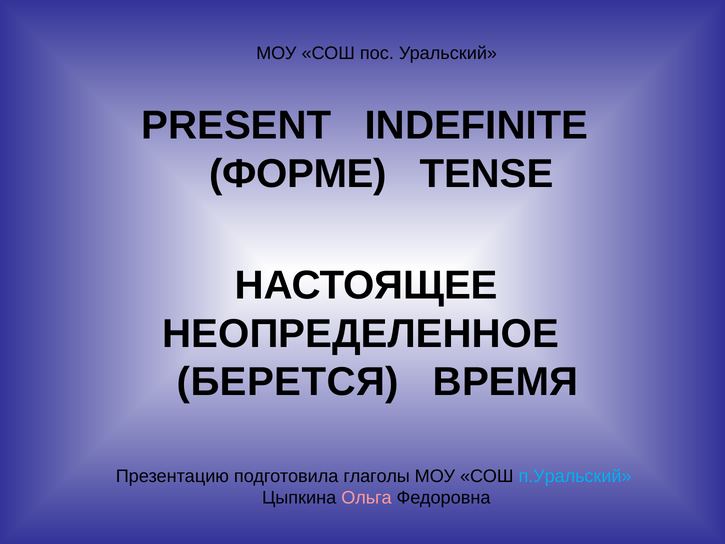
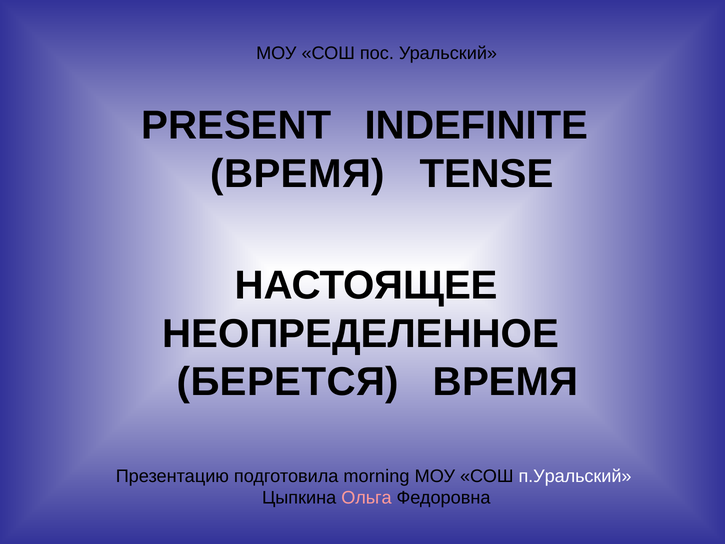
ФОРМЕ: ФОРМЕ -> ВРЕМЯ (298, 174)
глаголы: глаголы -> morning (376, 476)
п.Уральский colour: light blue -> white (575, 476)
